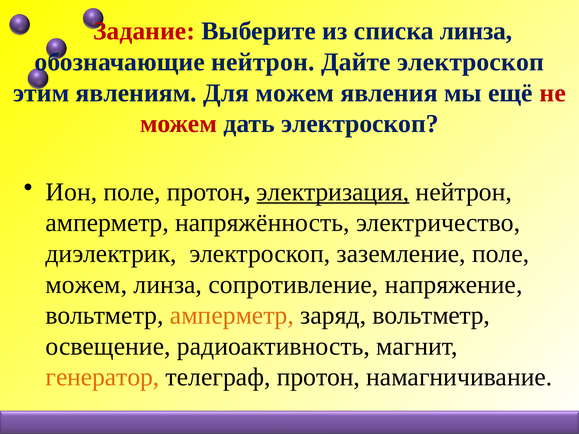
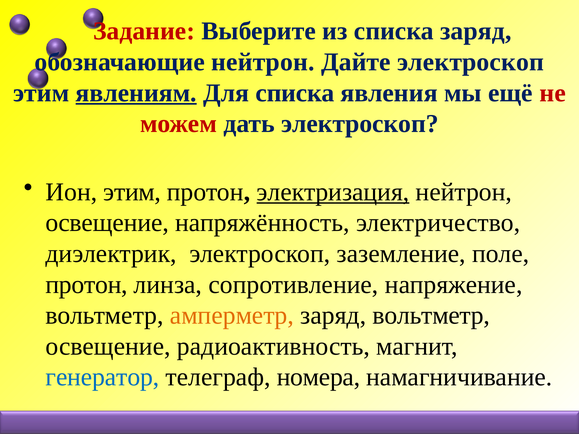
списка линза: линза -> заряд (476, 31)
явлениям underline: none -> present (136, 93)
Для можем: можем -> списка (295, 93)
Ион поле: поле -> этим (132, 192)
амперметр: амперметр -> освещение (107, 223)
можем: можем -> протон (87, 285)
генератор colour: orange -> blue (102, 377)
телеграф протон: протон -> номера (318, 377)
